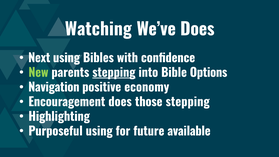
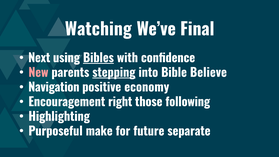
We’ve Does: Does -> Final (197, 30)
Bibles underline: none -> present (98, 58)
New colour: light green -> pink (38, 73)
Options: Options -> Believe (208, 73)
Encouragement does: does -> right (120, 102)
those stepping: stepping -> following (188, 102)
Purposeful using: using -> make (99, 131)
available: available -> separate (189, 131)
